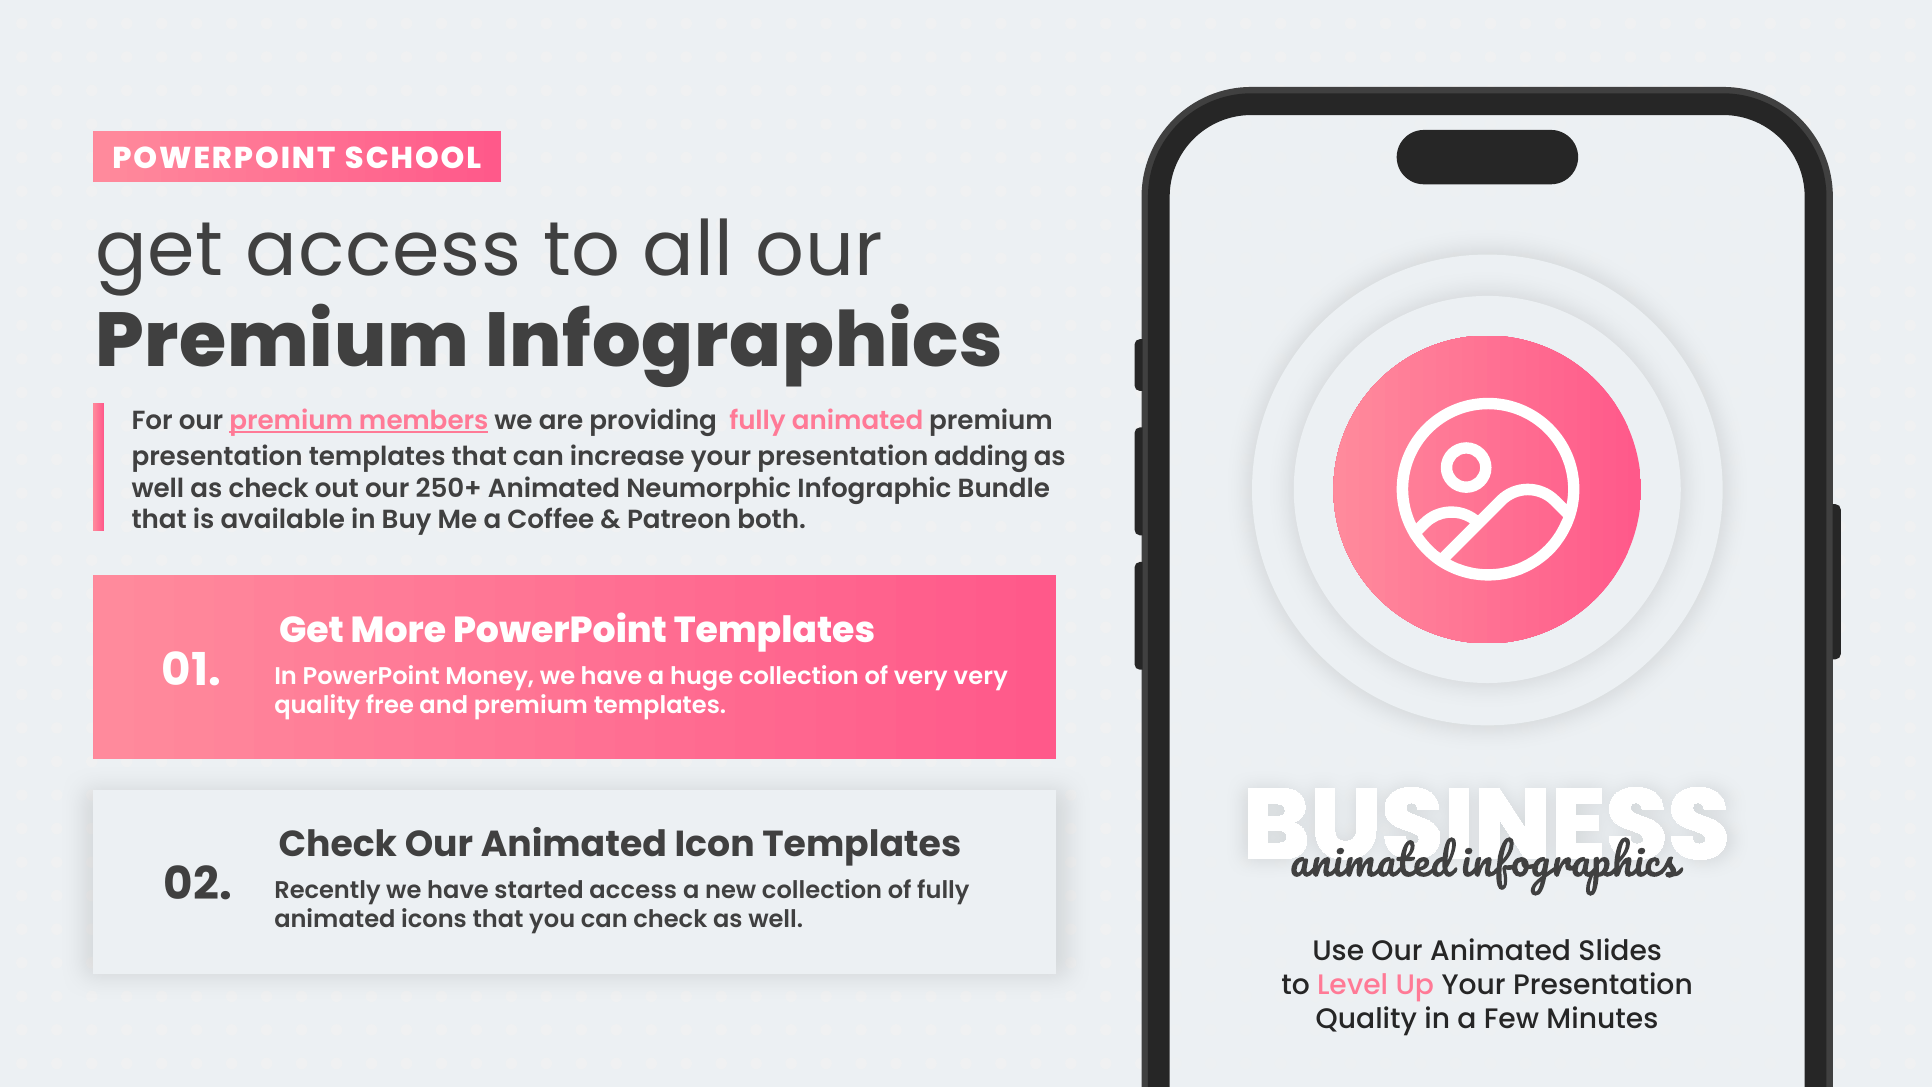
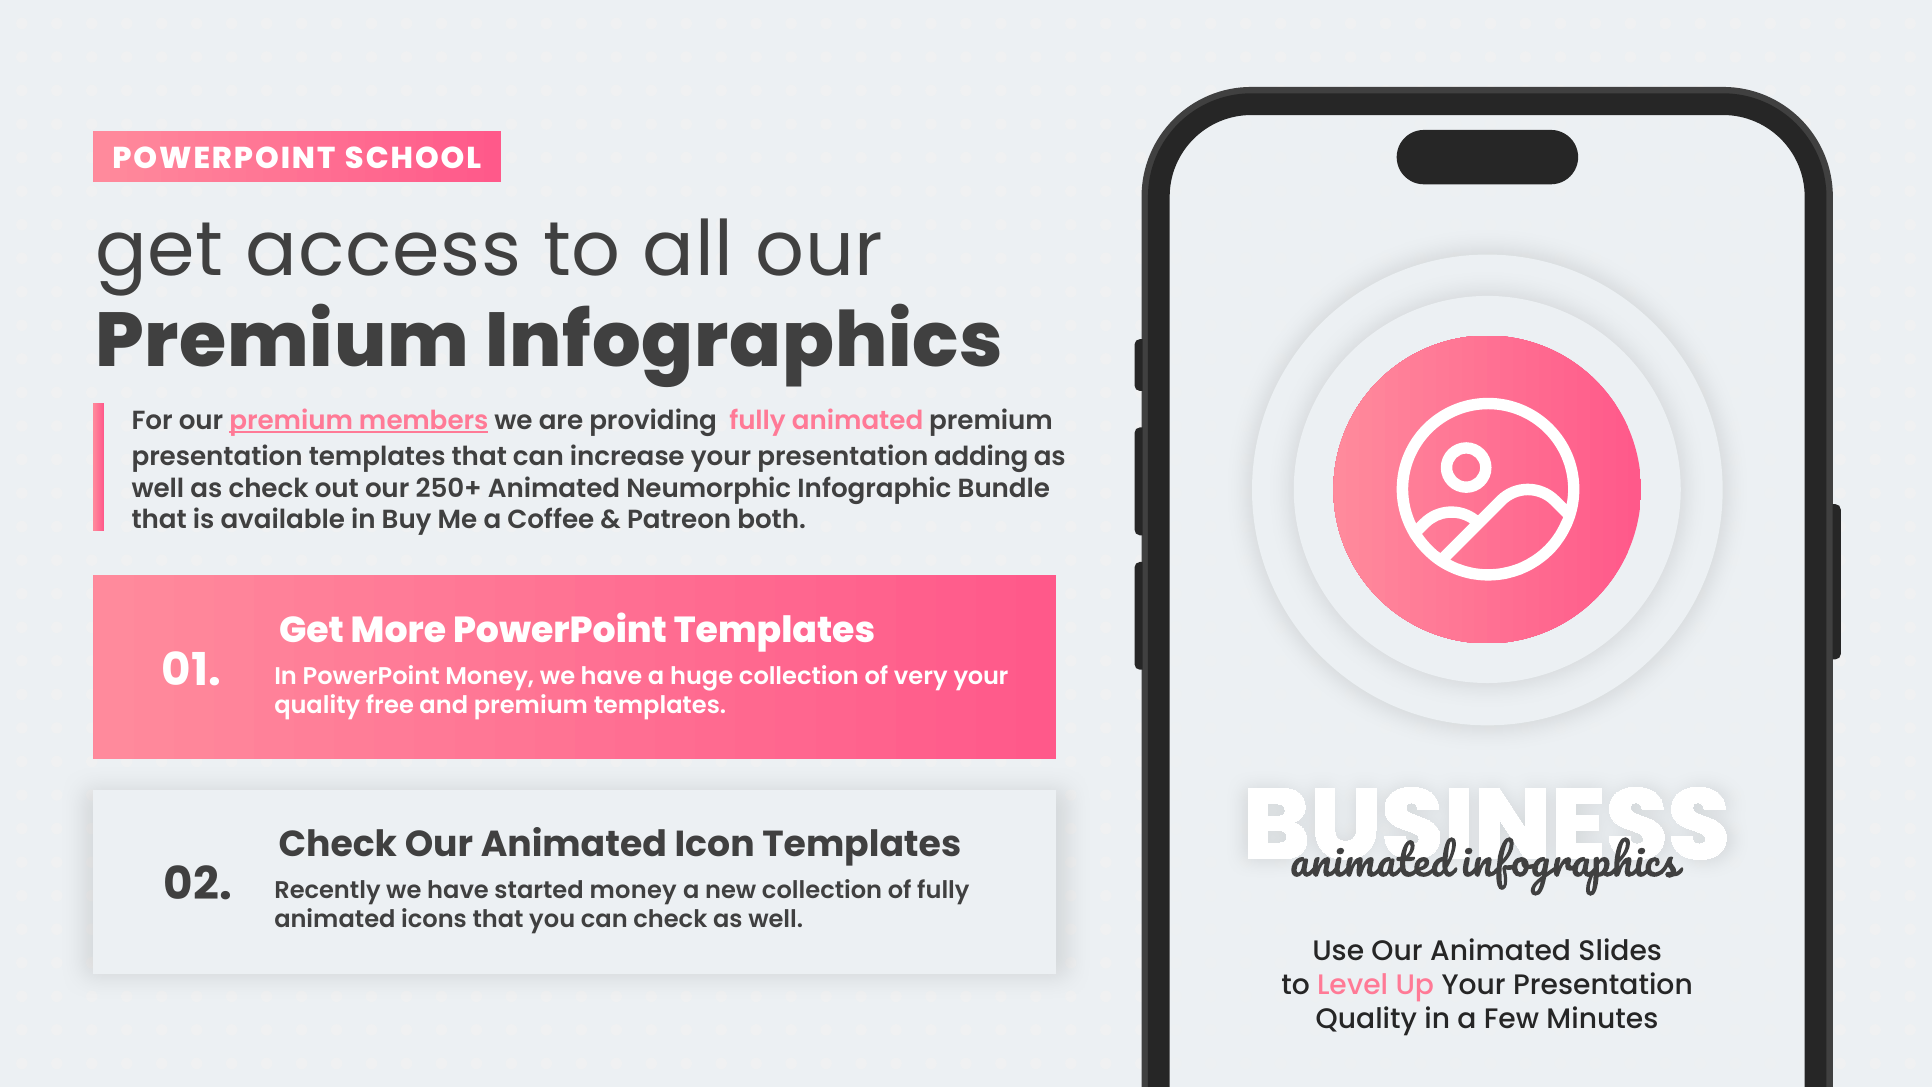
very very: very -> your (981, 676)
started access: access -> money (633, 891)
